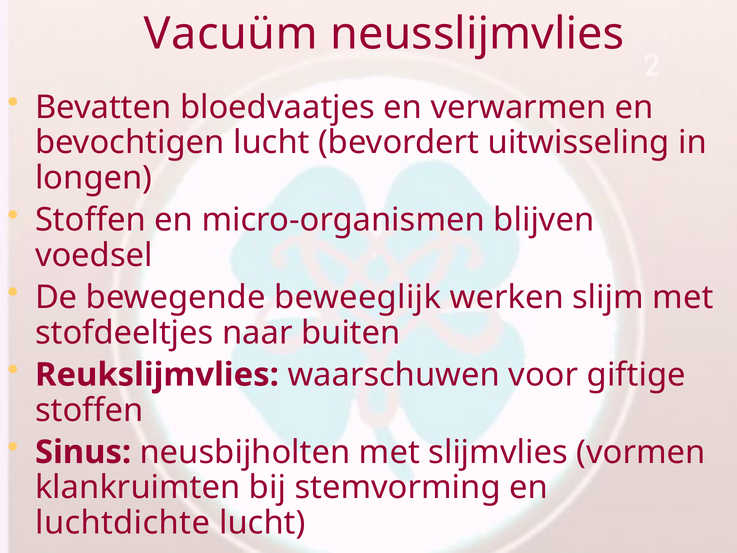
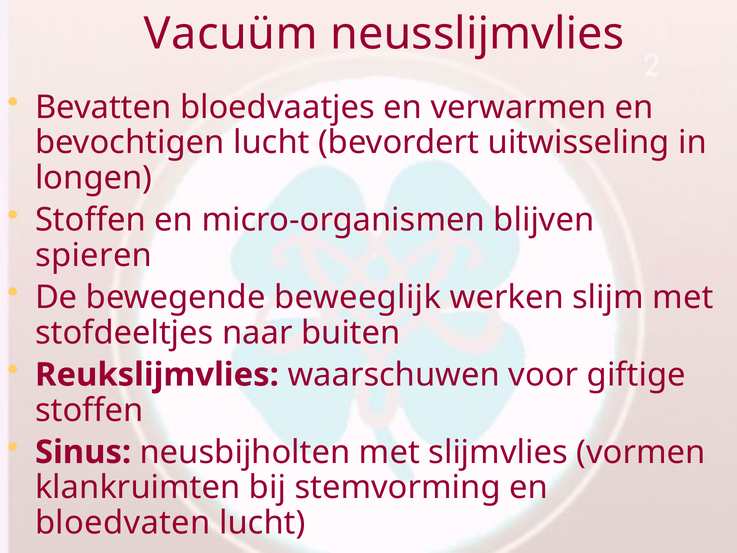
voedsel: voedsel -> spieren (94, 255)
luchtdichte: luchtdichte -> bloedvaten (123, 523)
